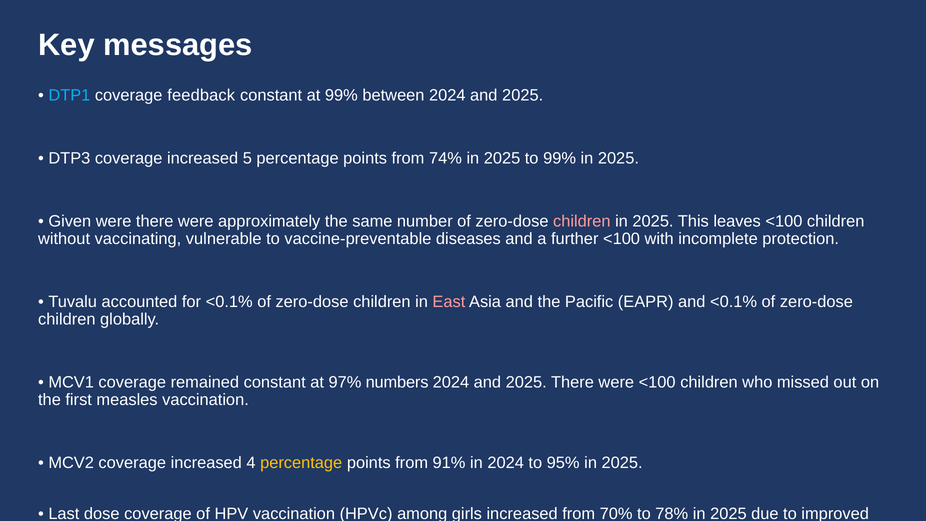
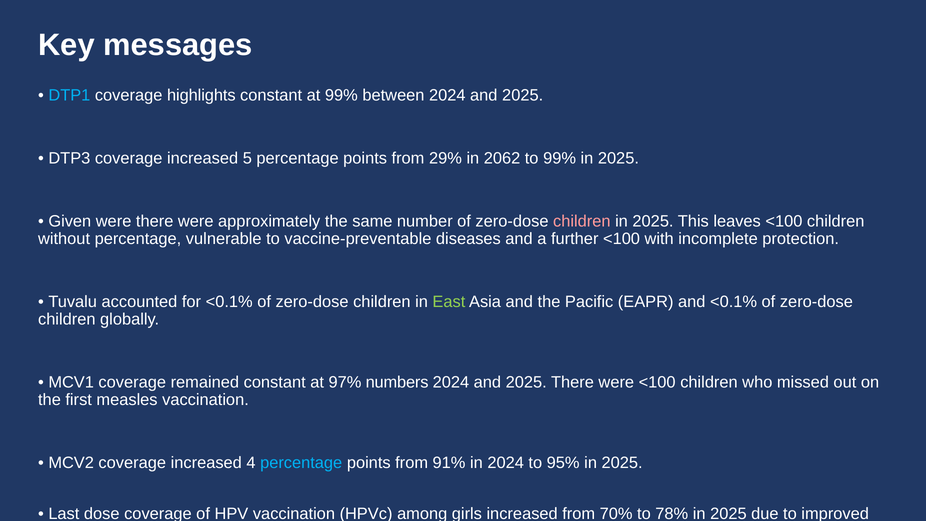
feedback: feedback -> highlights (201, 96)
74%: 74% -> 29% (445, 158)
2025: 2025 -> 2062 (502, 158)
without vaccinating: vaccinating -> percentage (138, 239)
East colour: pink -> light green (449, 302)
percentage colour: yellow -> light blue (301, 463)
